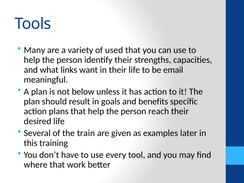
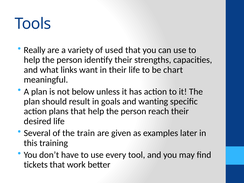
Many: Many -> Really (35, 50)
email: email -> chart (173, 70)
benefits: benefits -> wanting (153, 101)
where: where -> tickets (36, 165)
